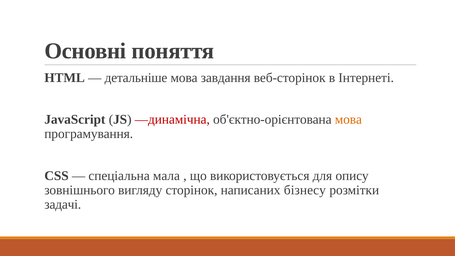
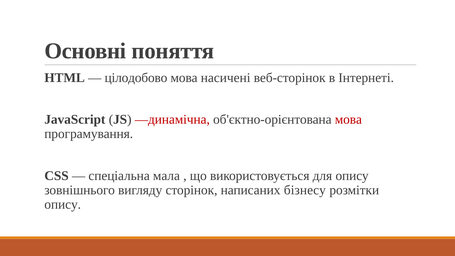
детальніше: детальніше -> цілодобово (136, 78)
завдання: завдання -> насичені (226, 78)
мова colour: orange -> red (348, 120)
задачі: задачі -> опису (63, 204)
